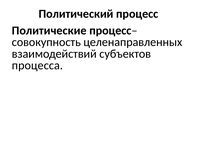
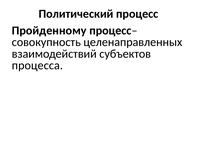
Политические: Политические -> Пройденному (49, 31)
